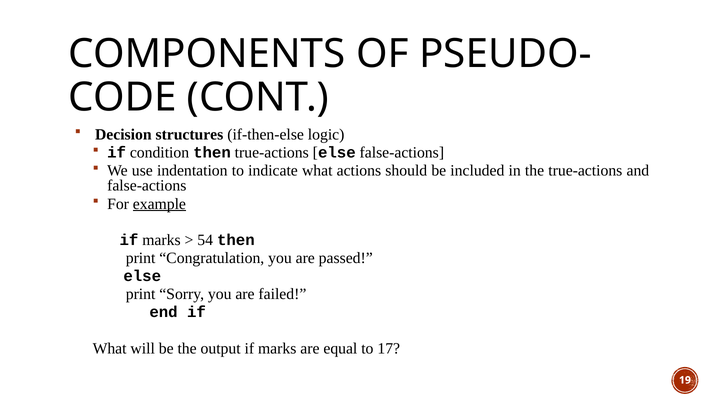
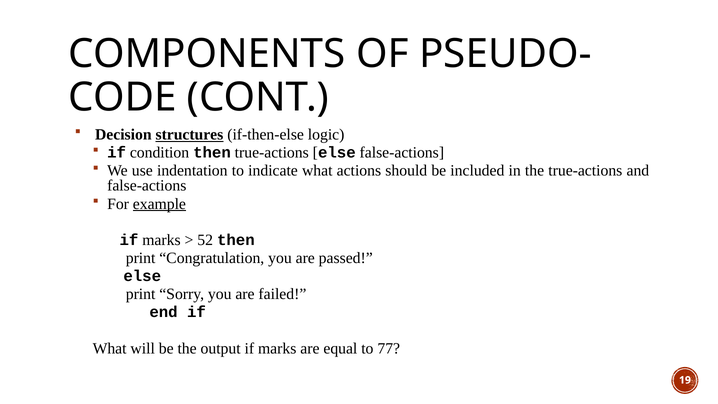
structures underline: none -> present (189, 135)
54: 54 -> 52 (205, 240)
17: 17 -> 77 (389, 348)
